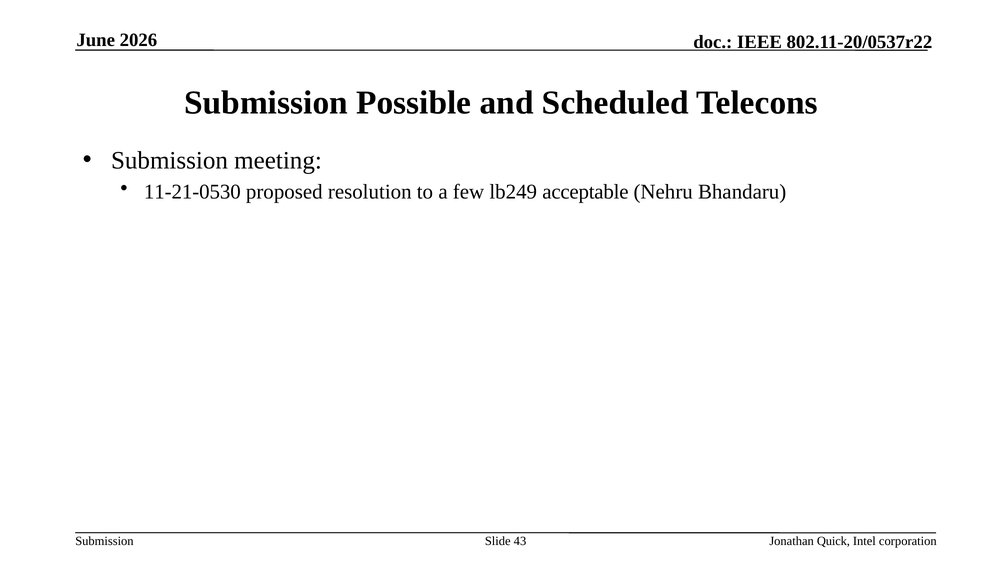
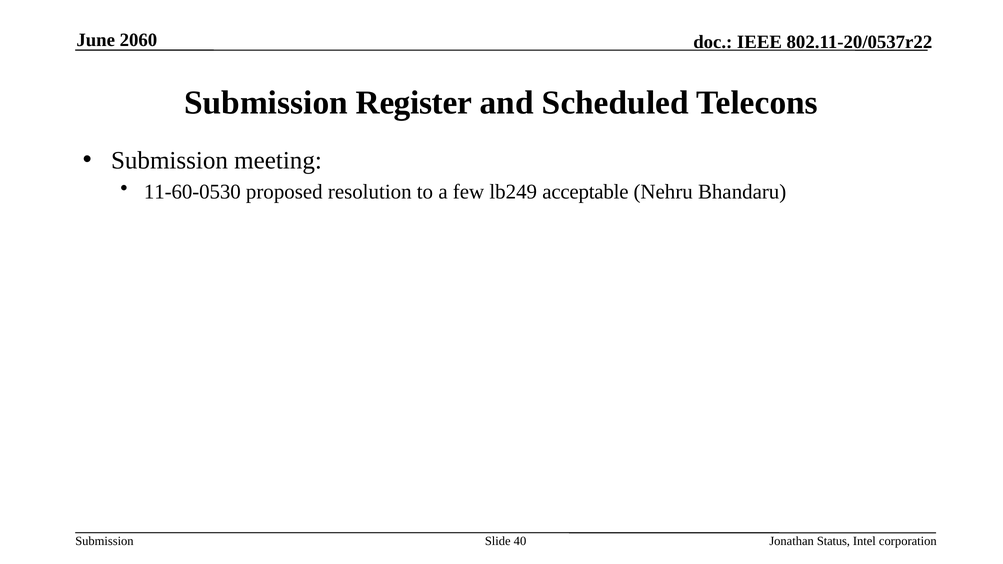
2026: 2026 -> 2060 (138, 40)
Possible: Possible -> Register (414, 103)
11-21-0530: 11-21-0530 -> 11-60-0530 (192, 192)
43: 43 -> 40 (520, 541)
Quick: Quick -> Status (833, 541)
